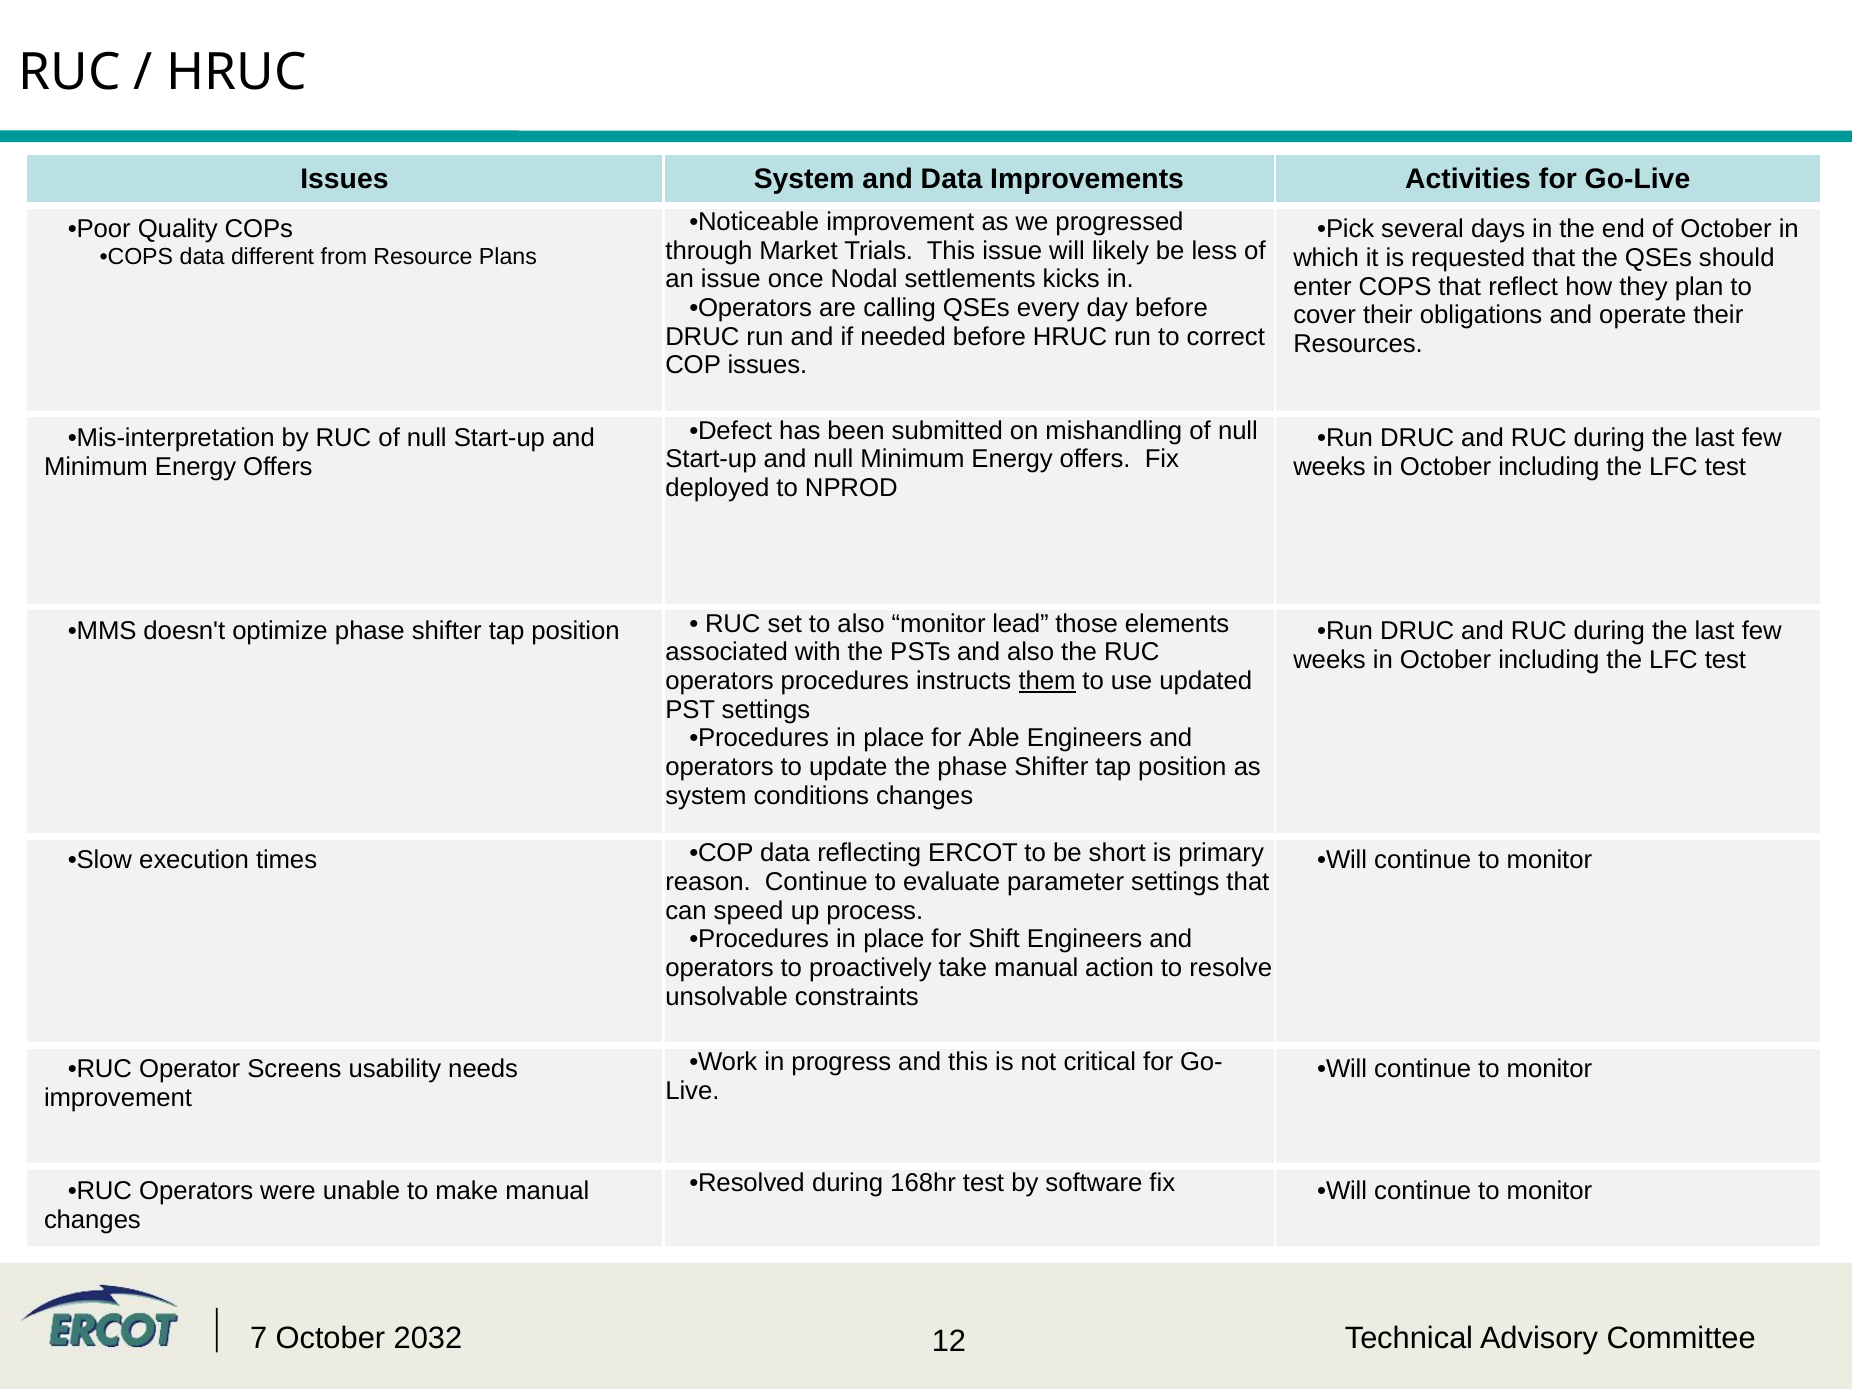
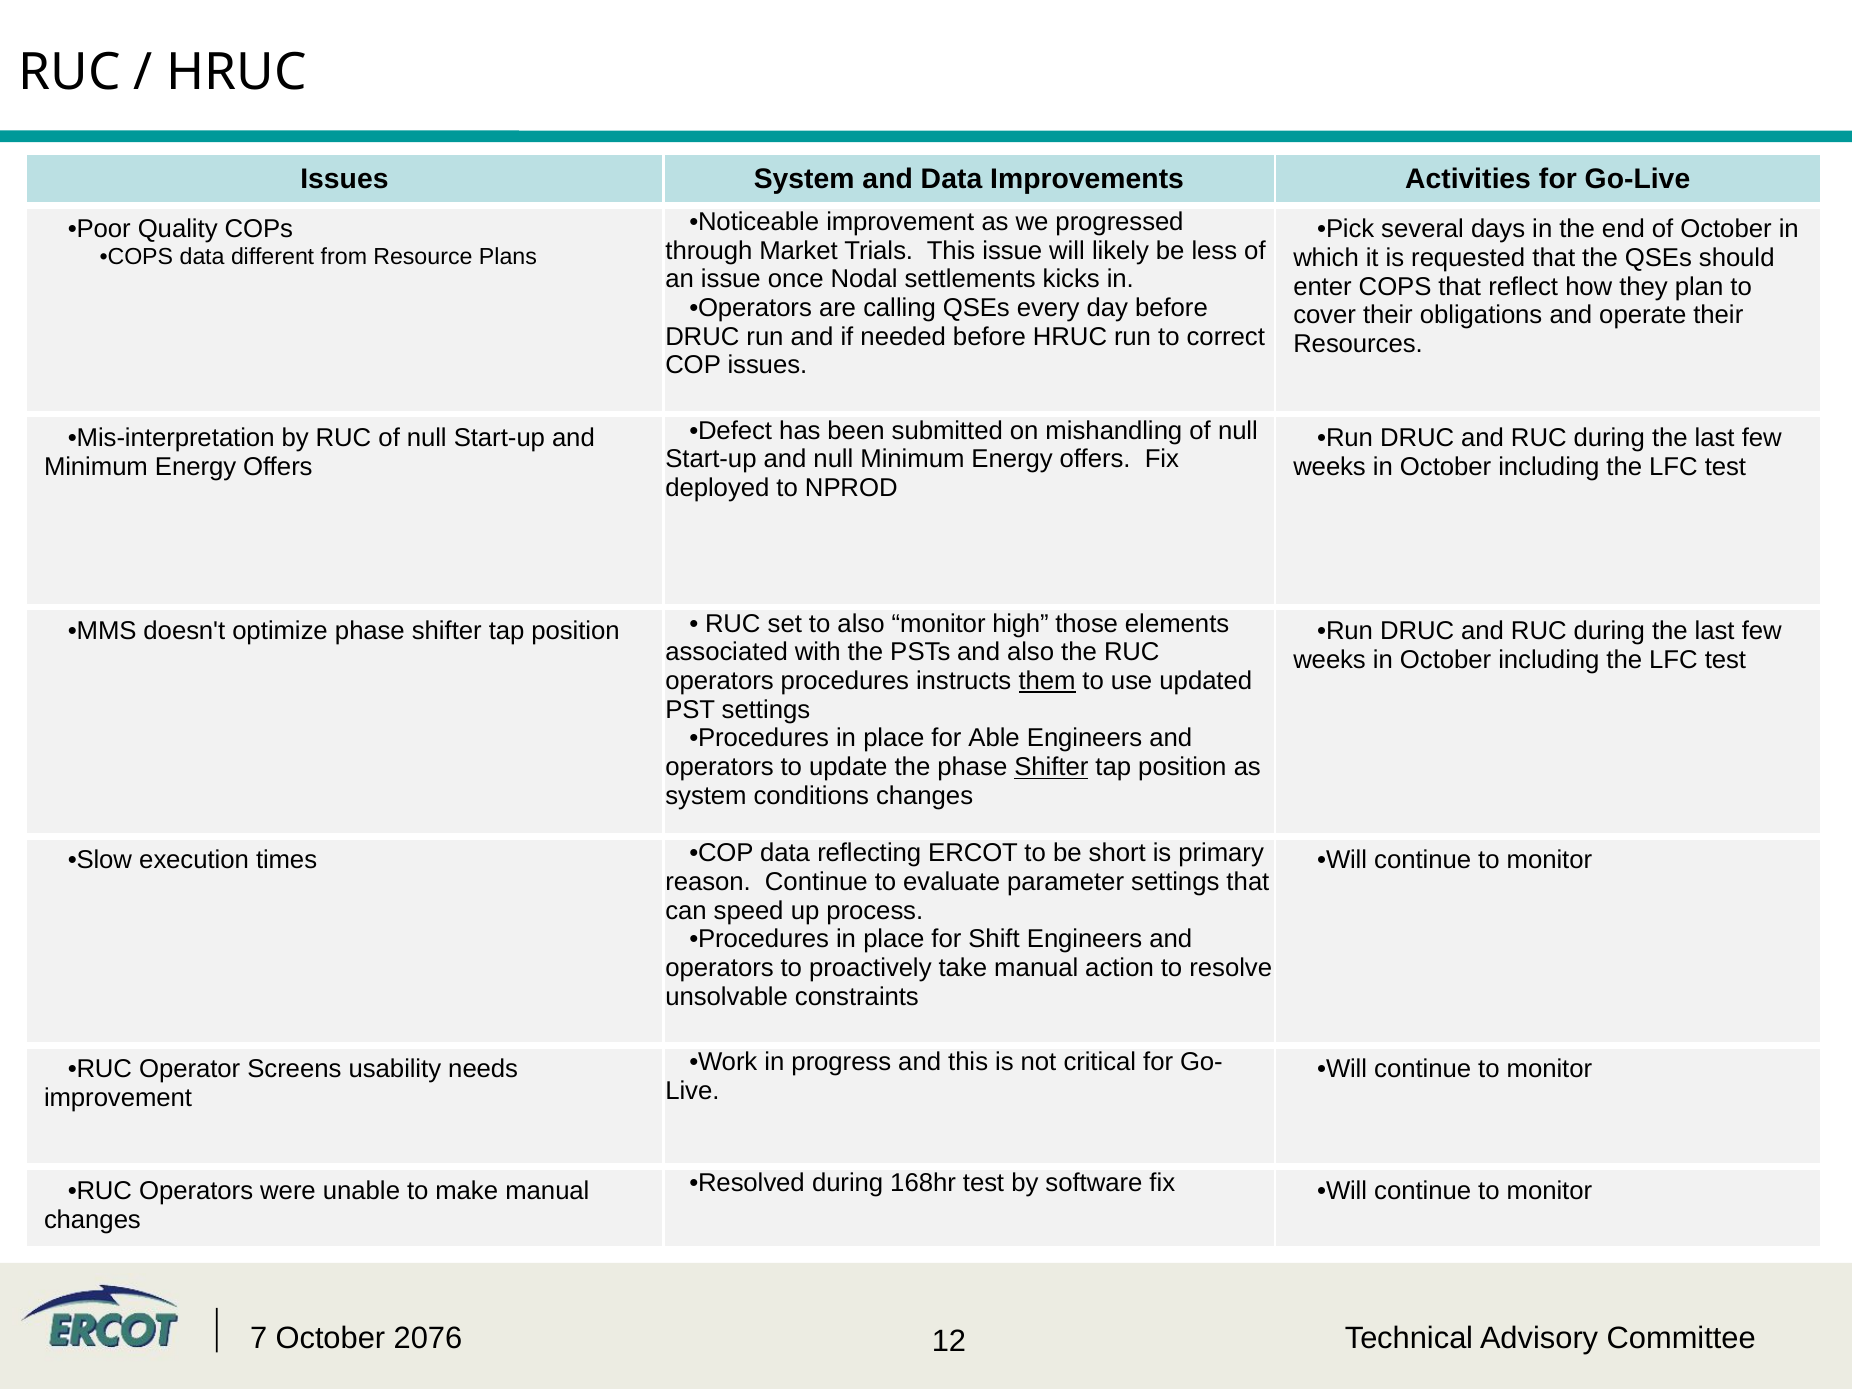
lead: lead -> high (1020, 624)
Shifter underline: none -> present (1051, 767)
2032: 2032 -> 2076 (428, 1338)
